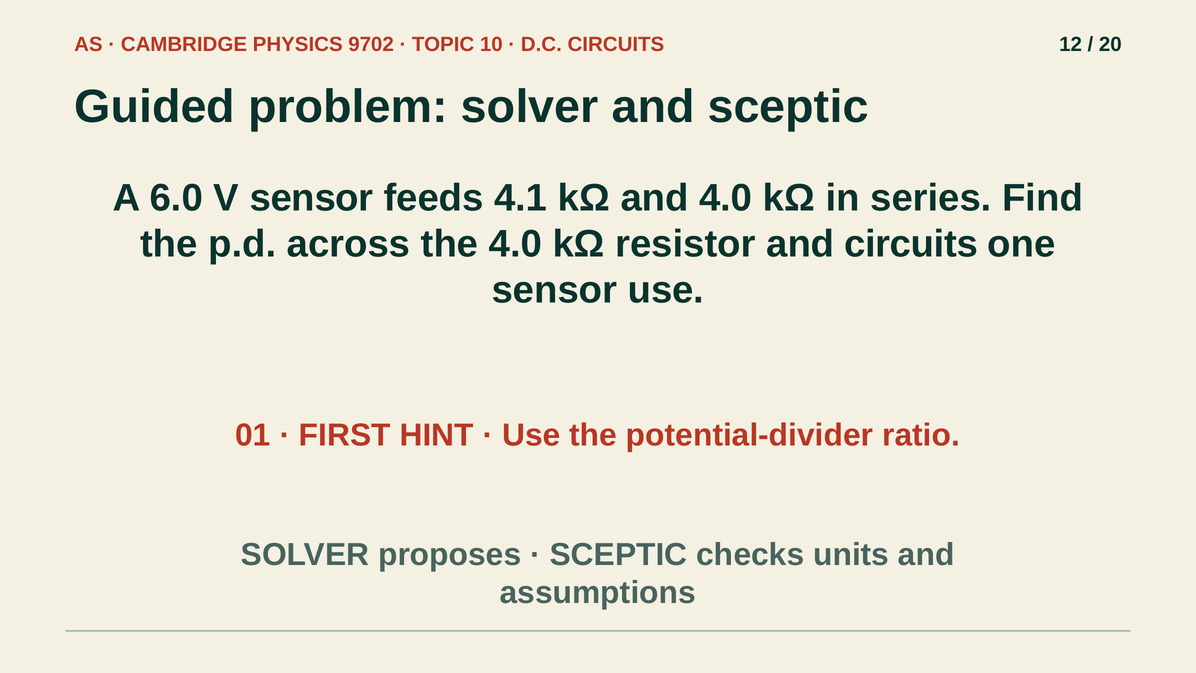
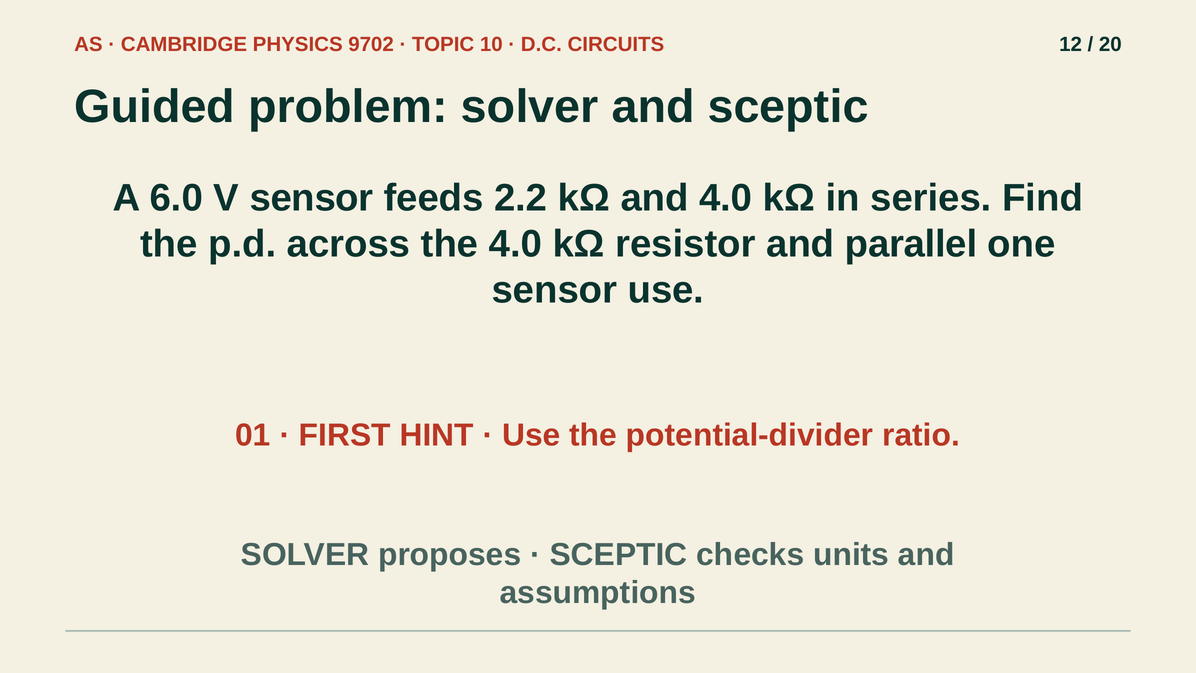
4.1: 4.1 -> 2.2 (521, 198)
and circuits: circuits -> parallel (911, 244)
